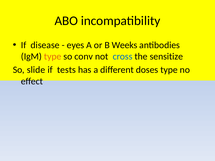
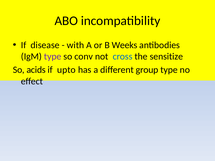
eyes: eyes -> with (75, 45)
type colour: orange -> purple (53, 57)
slide: slide -> acids (36, 70)
tests: tests -> upto (66, 70)
doses: doses -> group (147, 70)
